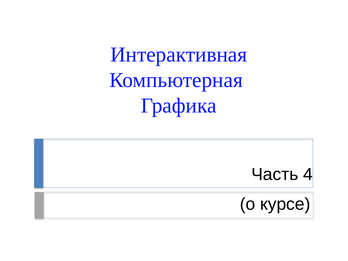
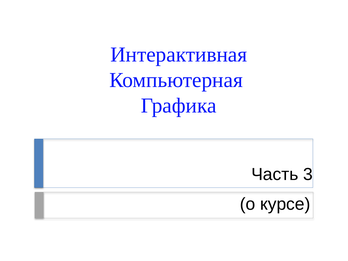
4: 4 -> 3 (308, 174)
